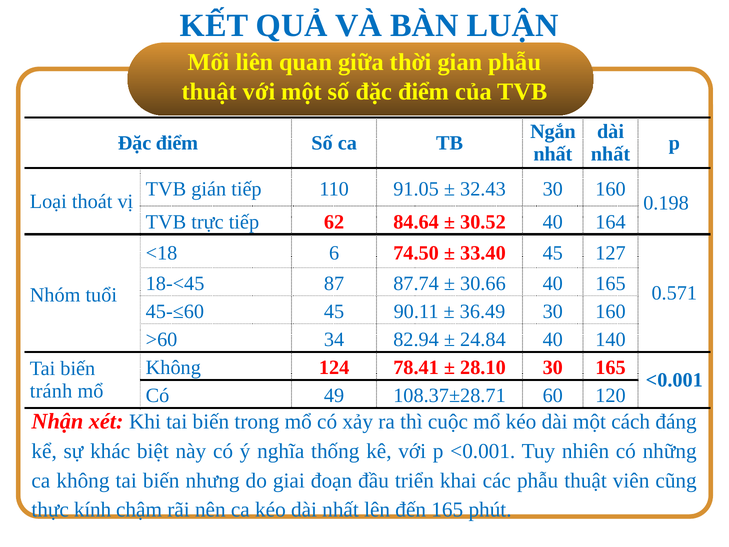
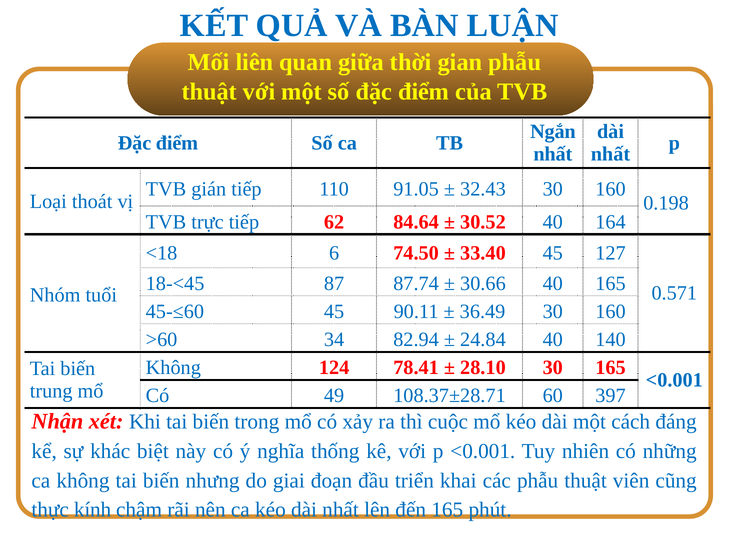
tránh: tránh -> trung (51, 391)
120: 120 -> 397 (611, 395)
